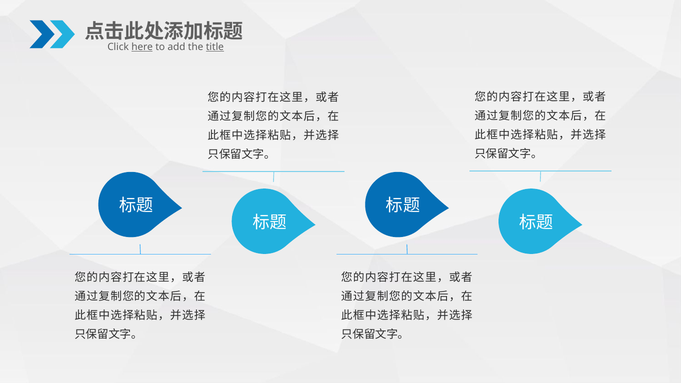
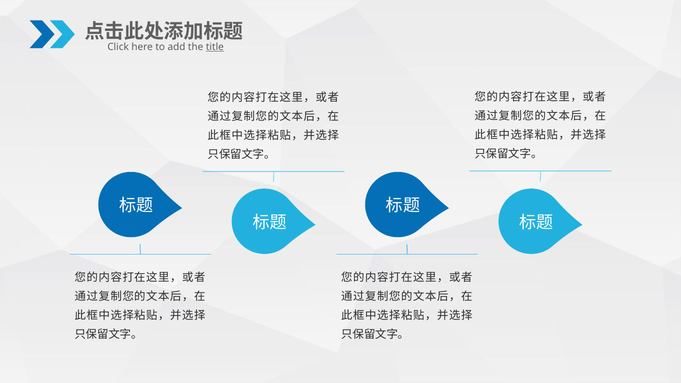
here underline: present -> none (142, 47)
